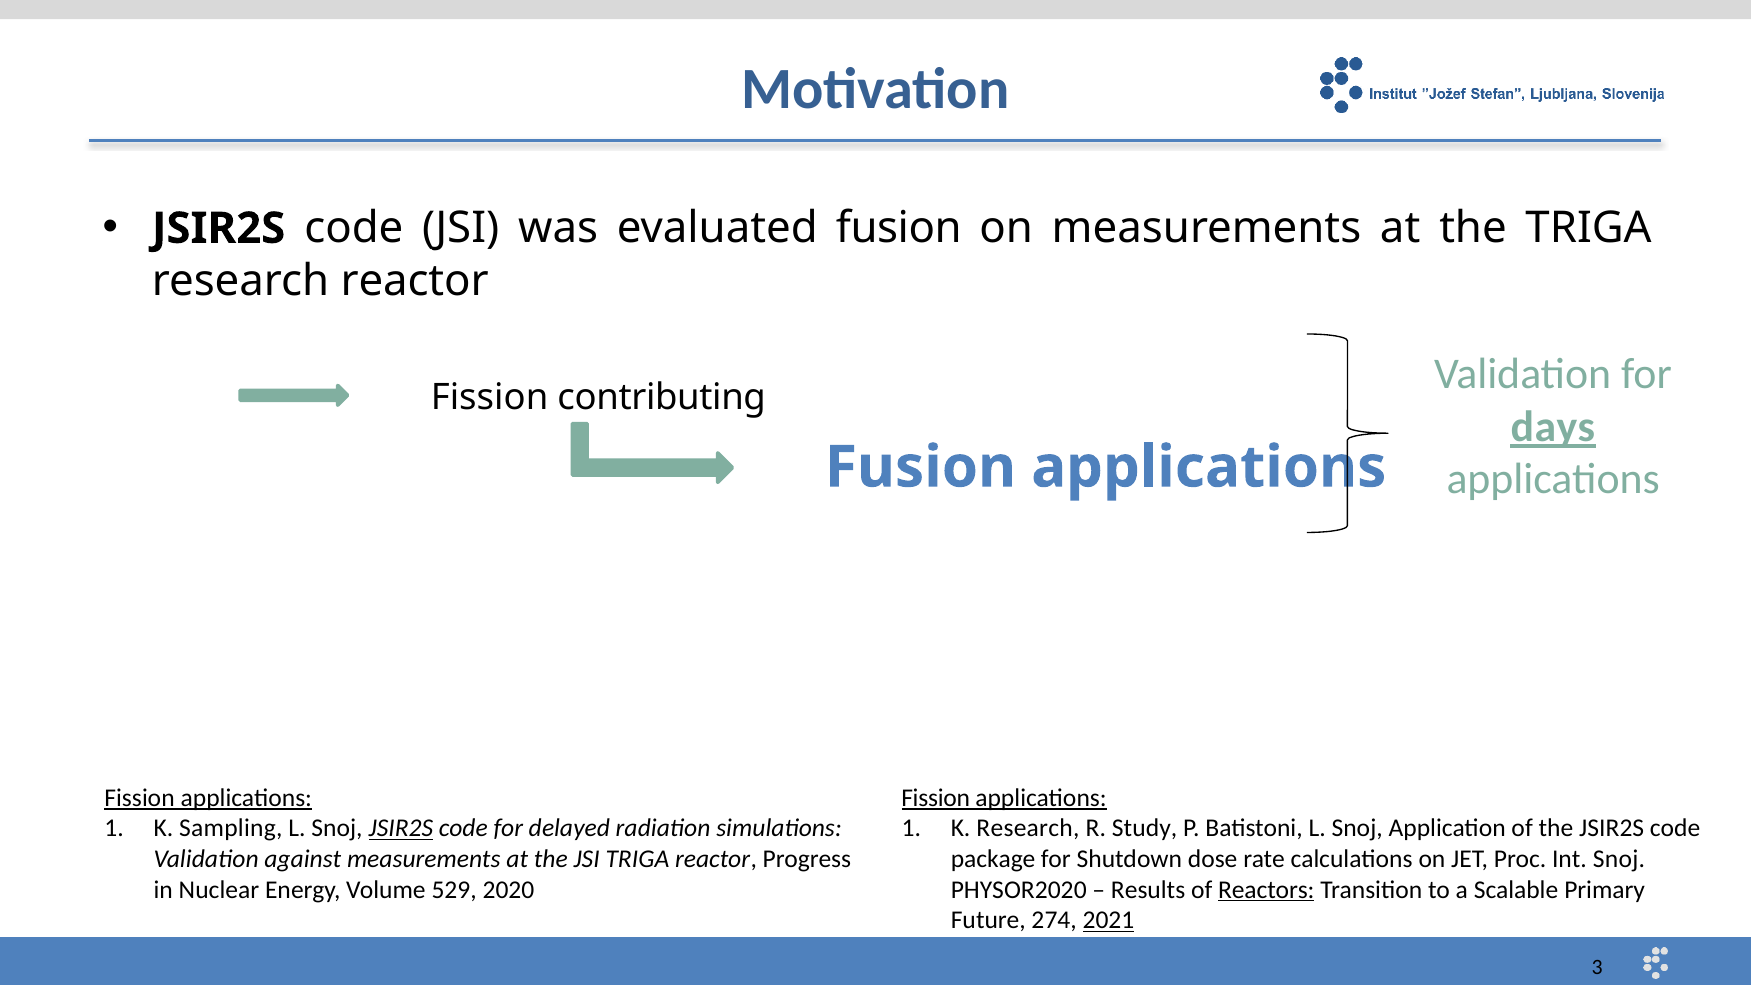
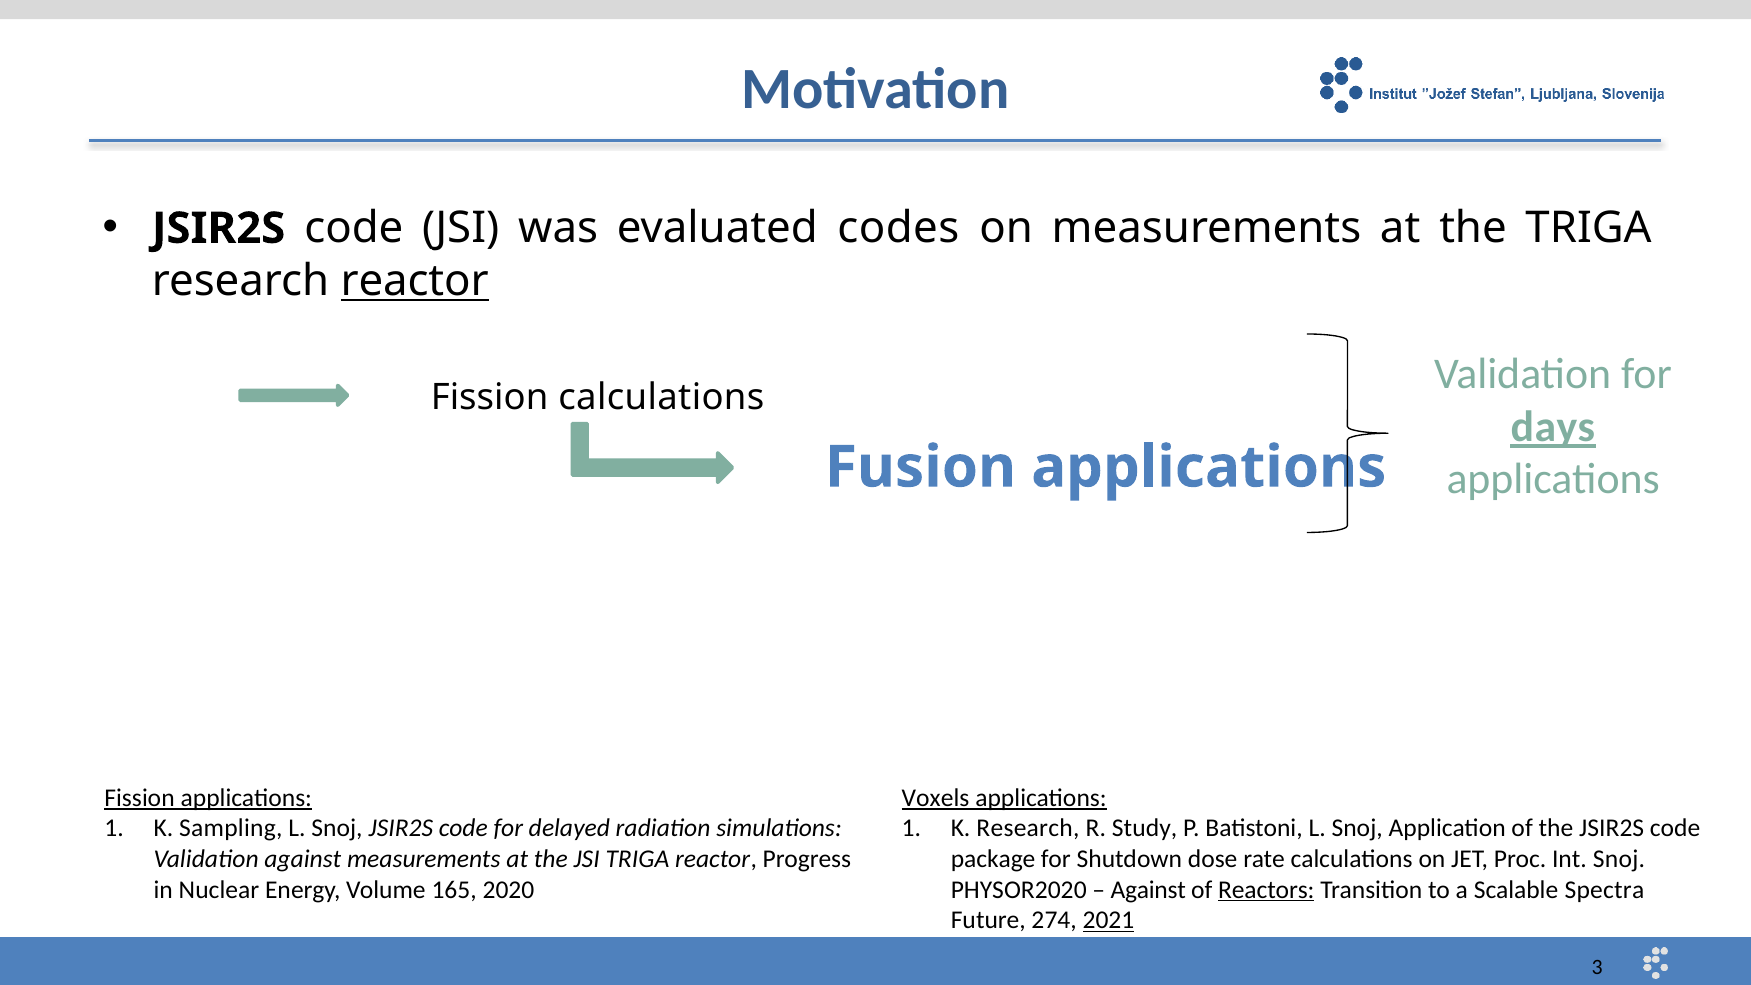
evaluated fusion: fusion -> codes (898, 228)
reactor underline: none -> present (415, 281)
Fission contributing: contributing -> calculations (661, 397)
Fission: Fission -> Voxels (935, 798)
JSIR2S underline: present -> none (401, 828)
529: 529 -> 165 (454, 890)
Results: Results -> Against (1148, 890)
Primary: Primary -> Spectra (1604, 890)
